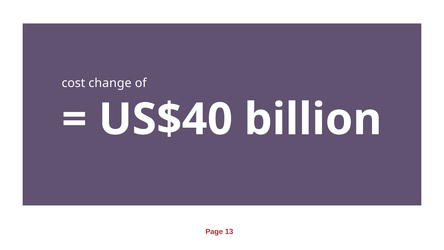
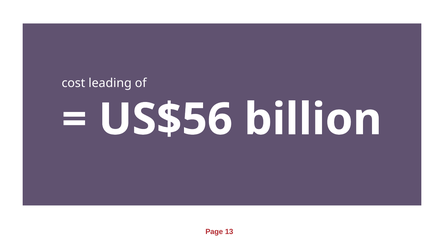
change: change -> leading (110, 83)
US$40: US$40 -> US$56 (166, 119)
